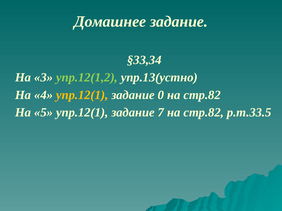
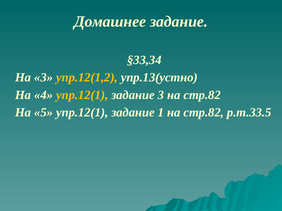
упр.12(1,2 colour: light green -> yellow (87, 78)
задание 0: 0 -> 3 (161, 95)
7: 7 -> 1 (161, 113)
